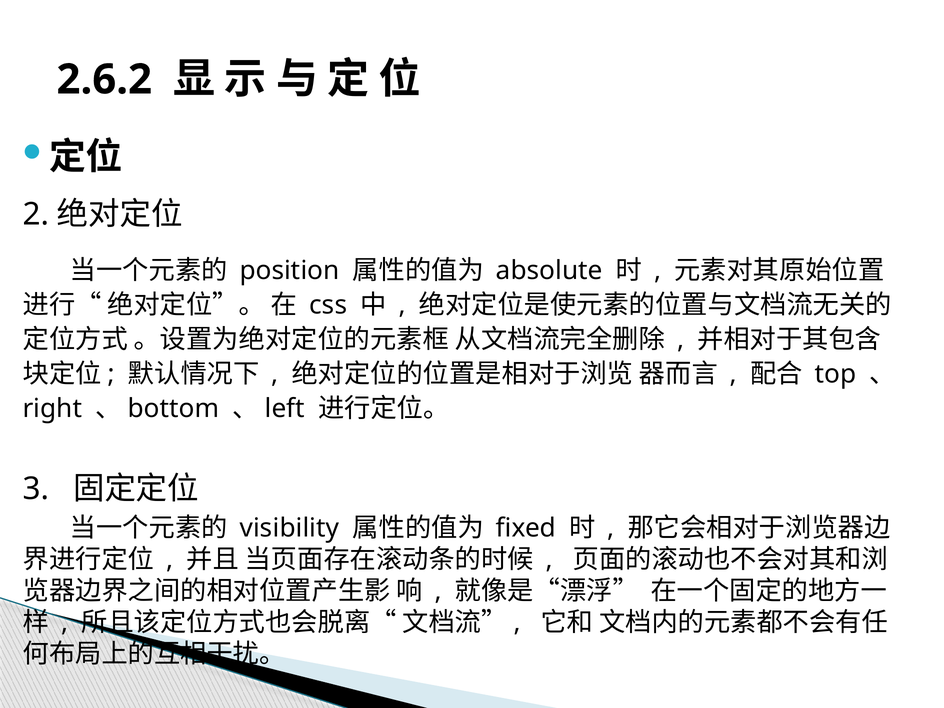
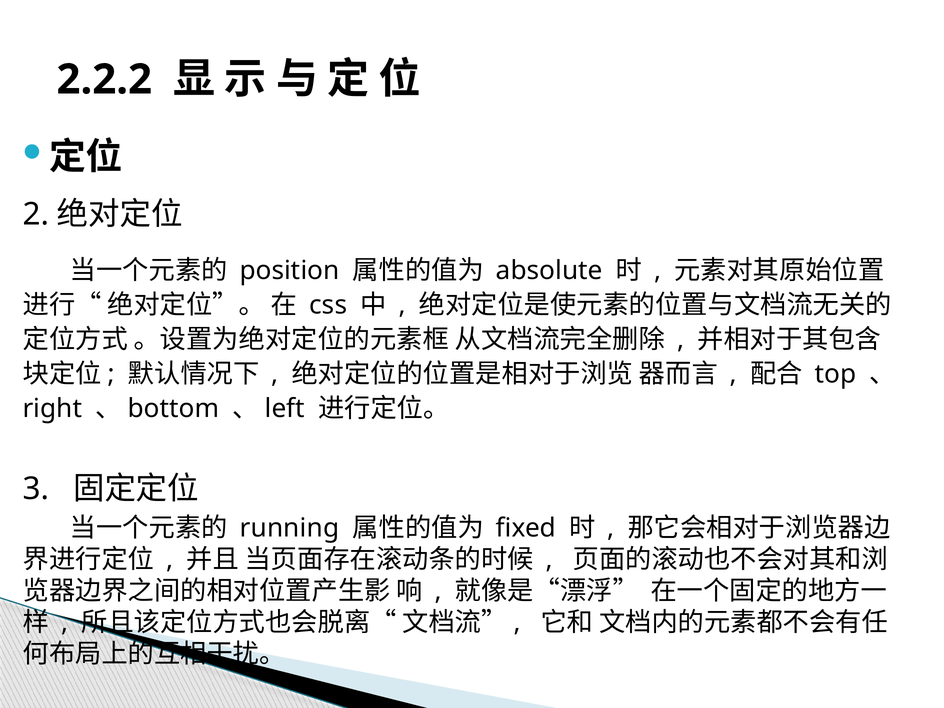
2.6.2: 2.6.2 -> 2.2.2 (104, 80)
visibility: visibility -> running (289, 528)
